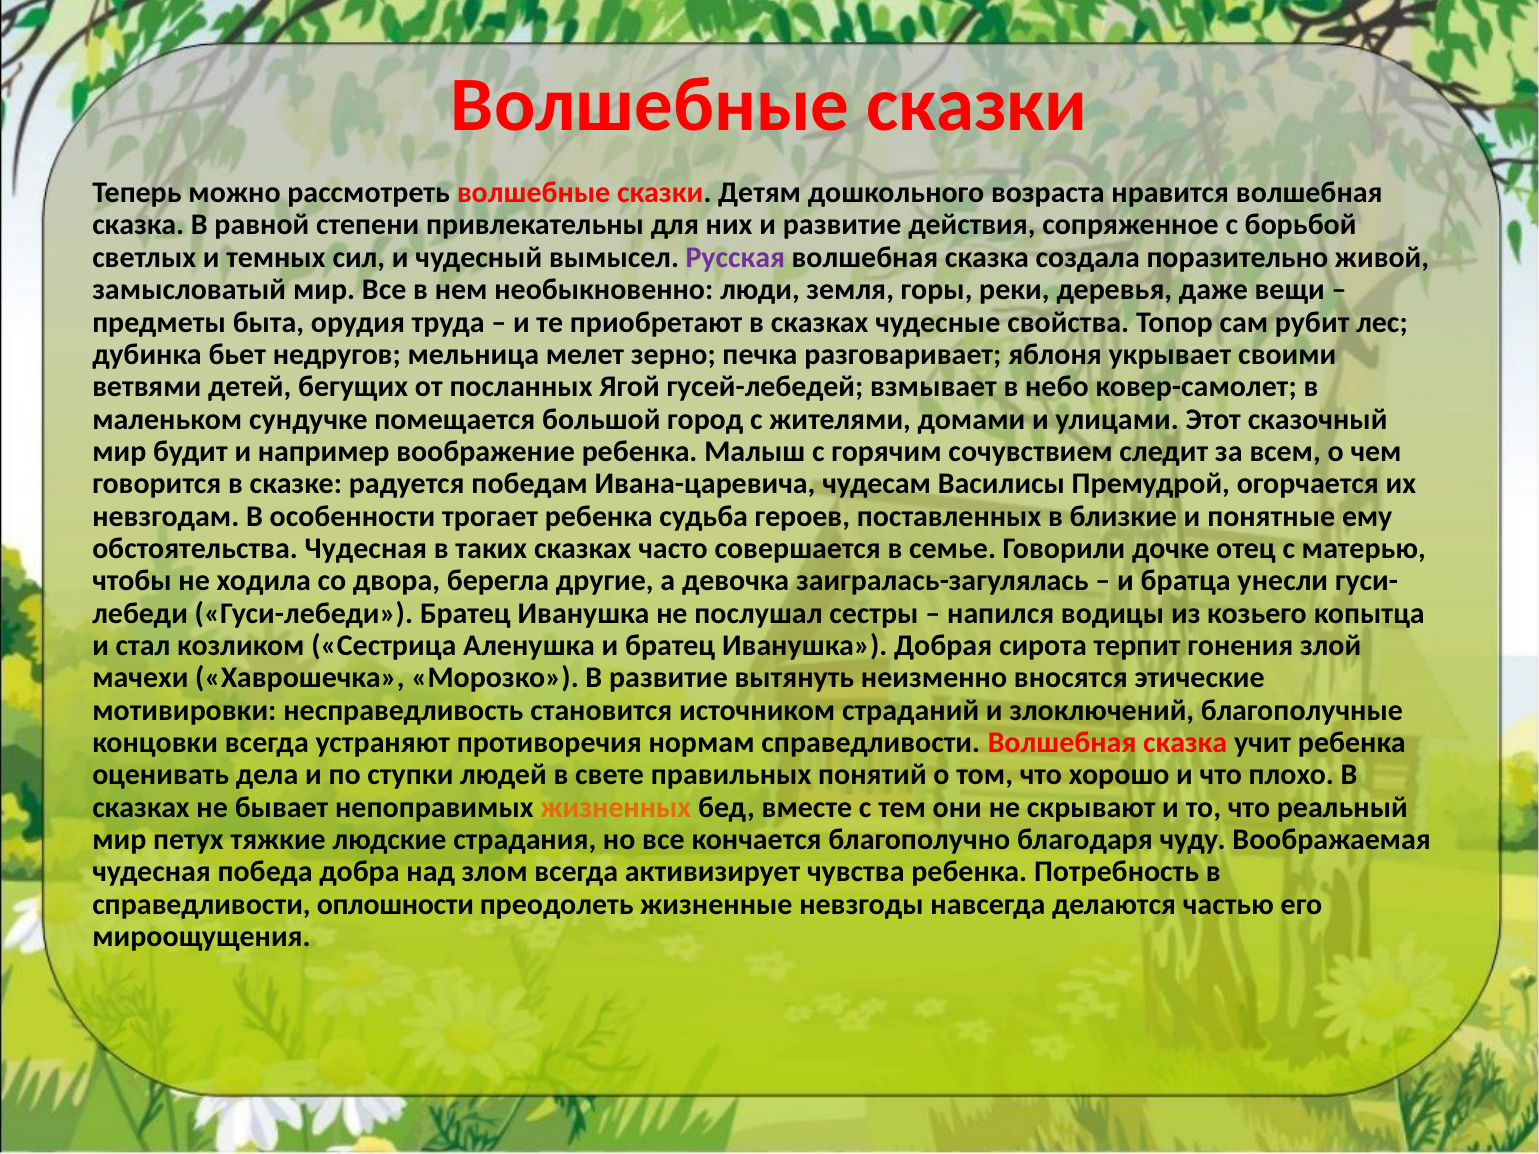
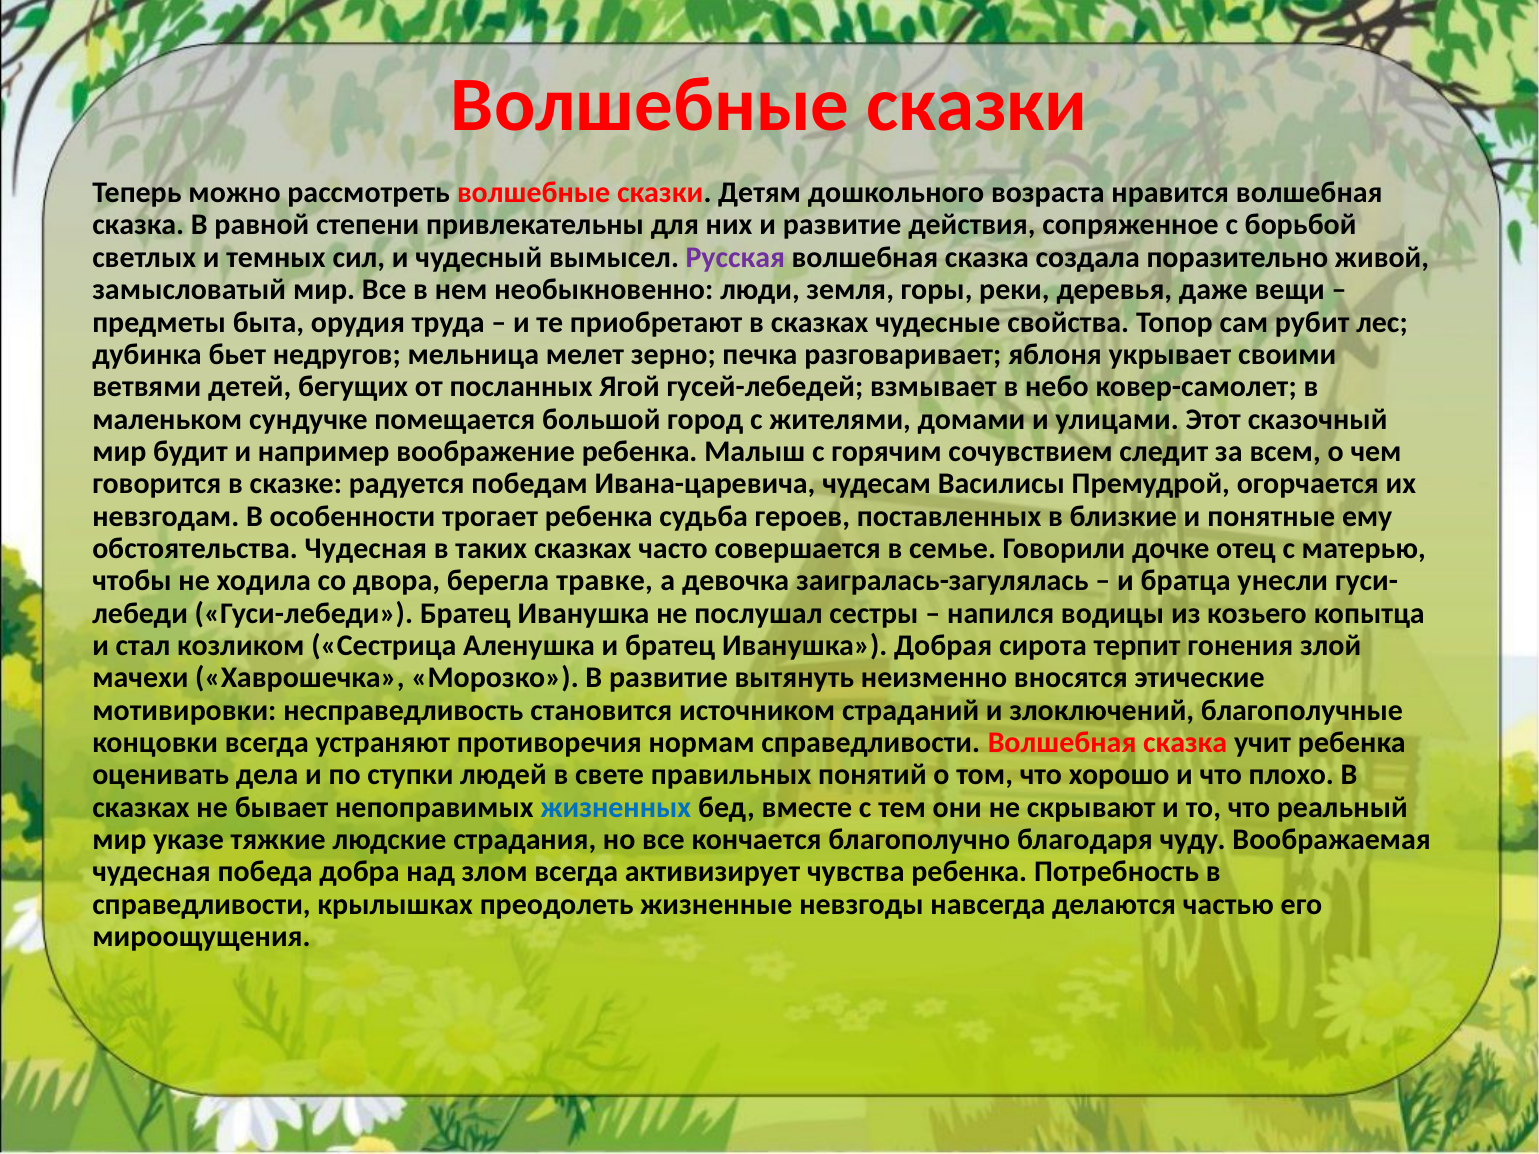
другие: другие -> травке (605, 581)
жизненных colour: orange -> blue (616, 808)
петух: петух -> указе (188, 840)
оплошности: оплошности -> крылышках (395, 905)
